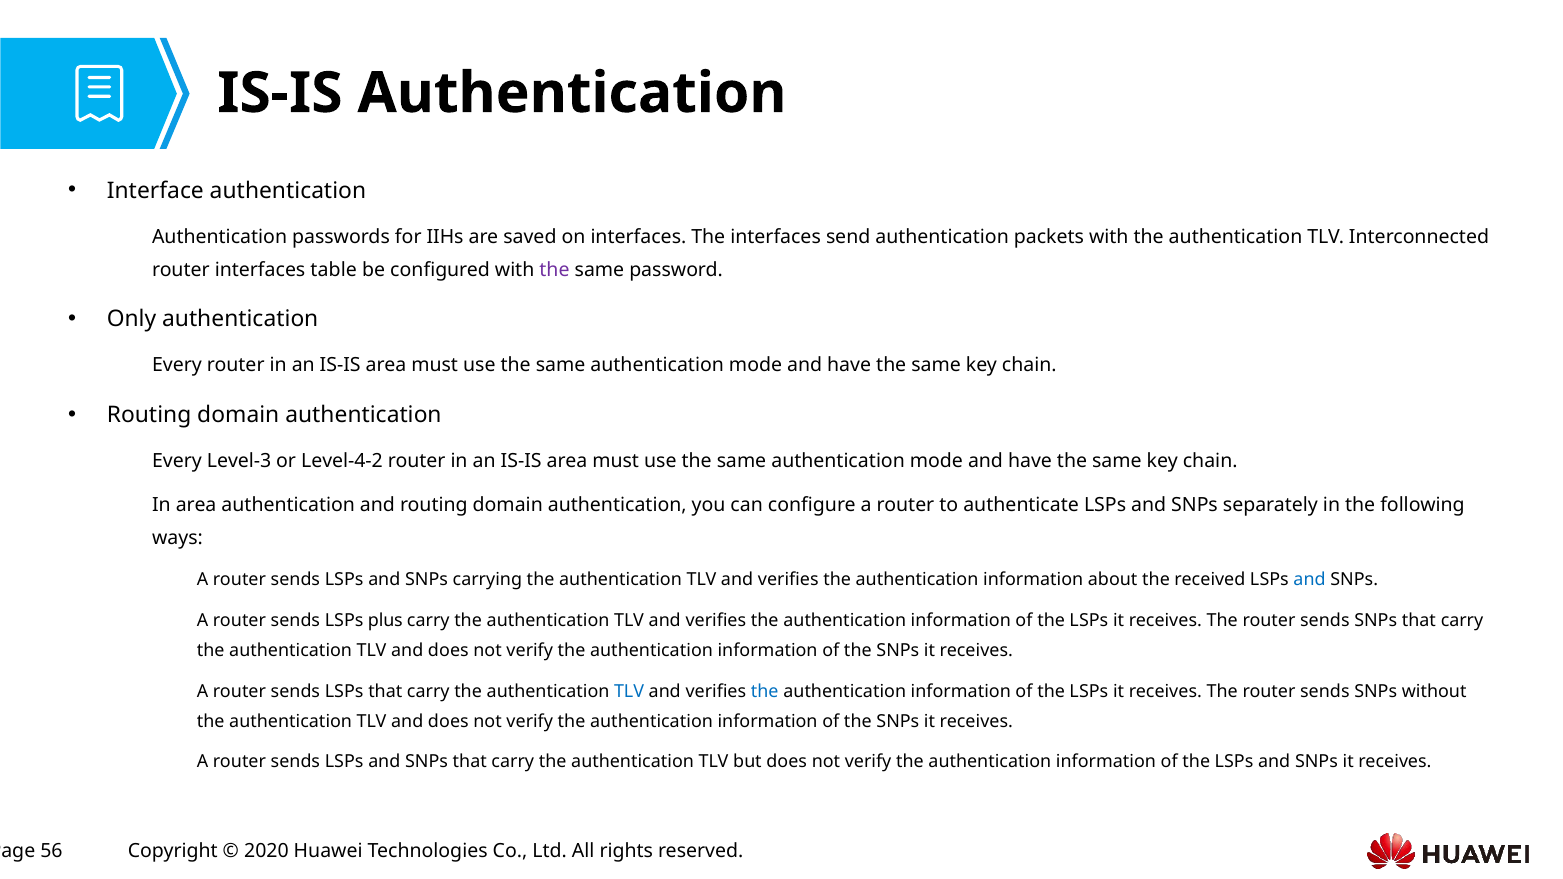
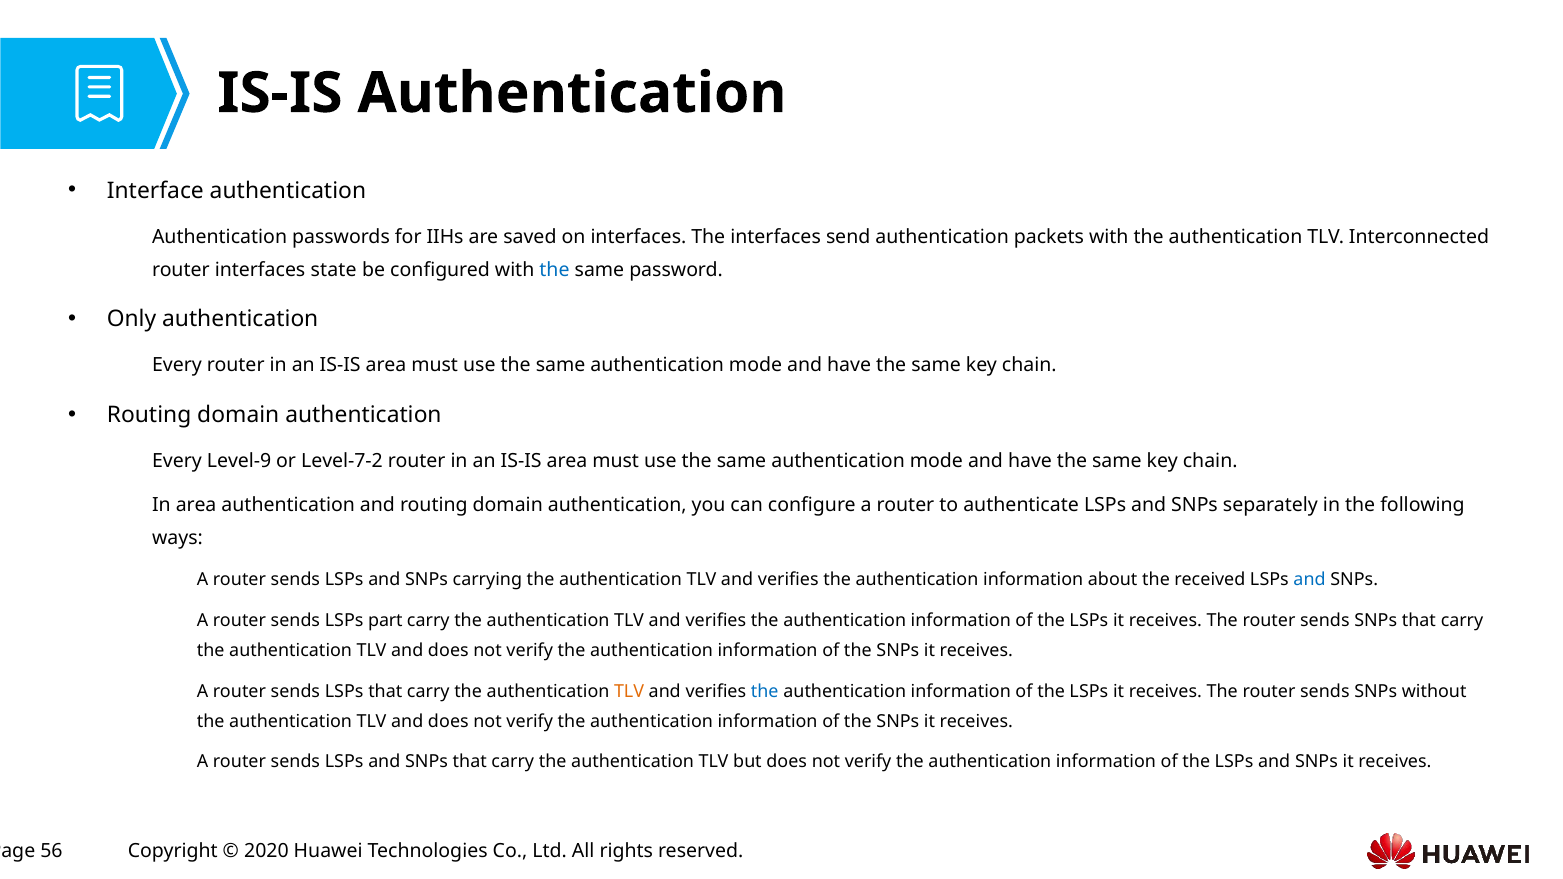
table: table -> state (334, 270)
the colour: purple -> blue (554, 270)
Level-3: Level-3 -> Level-9 (239, 461)
Level-4-2: Level-4-2 -> Level-7-2 (342, 461)
plus: plus -> part (385, 621)
TLV colour: blue -> orange (629, 691)
